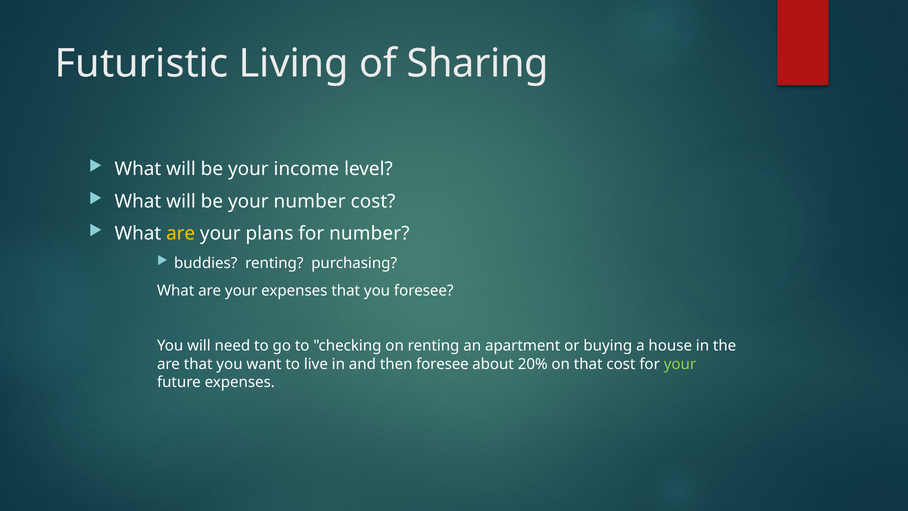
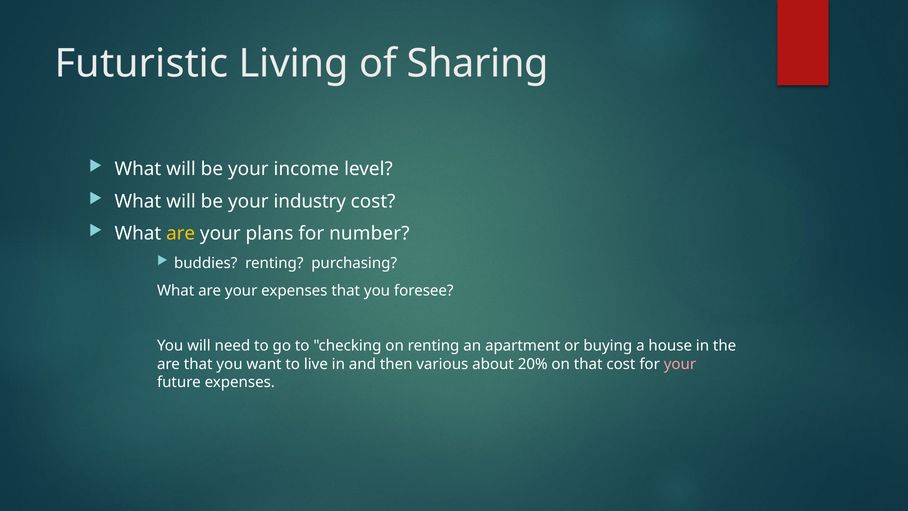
your number: number -> industry (310, 201)
then foresee: foresee -> various (442, 364)
your colour: light green -> pink (680, 364)
